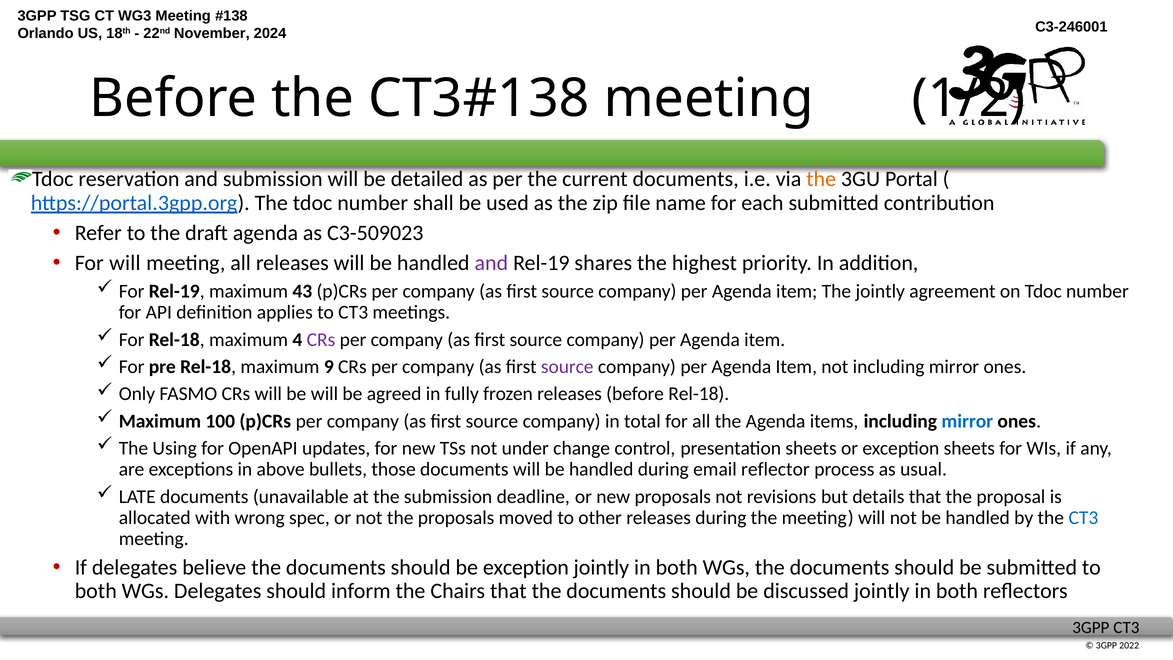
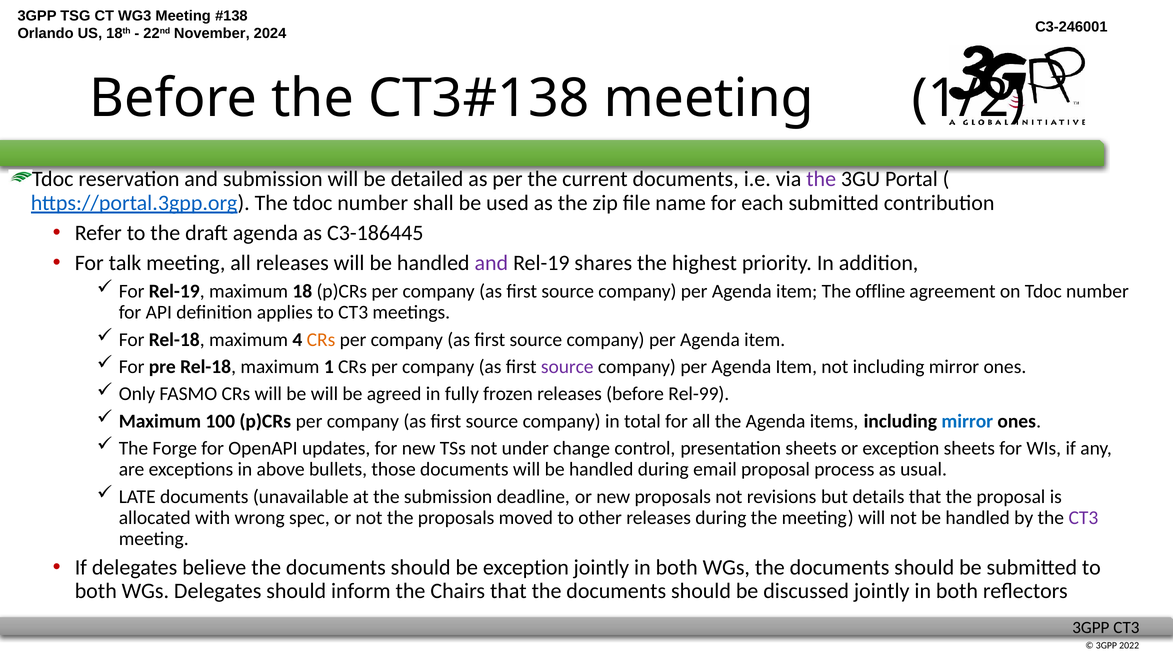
the colour: orange -> purple (821, 179)
C3-509023: C3-509023 -> C3-186445 (375, 233)
For will: will -> talk (125, 263)
43: 43 -> 18 (302, 291)
The jointly: jointly -> offline (880, 291)
CRs colour: purple -> orange (321, 339)
9: 9 -> 1 (329, 367)
before Rel-18: Rel-18 -> Rel-99 (699, 394)
Using: Using -> Forge (175, 448)
email reflector: reflector -> proposal (775, 469)
CT3 colour: blue -> purple (1083, 518)
